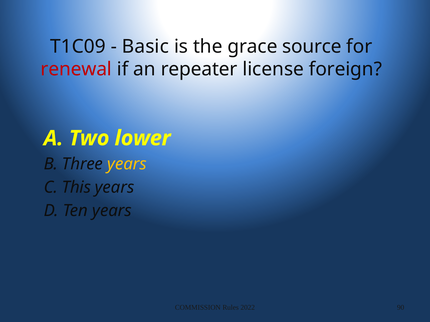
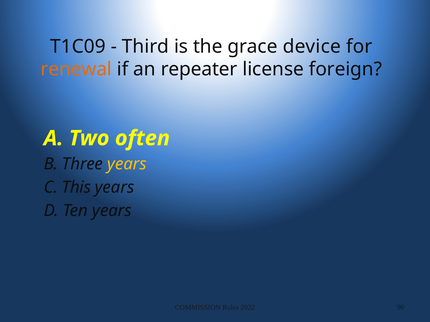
Basic: Basic -> Third (145, 46)
source: source -> device (312, 46)
renewal colour: red -> orange (76, 69)
lower: lower -> often (142, 138)
